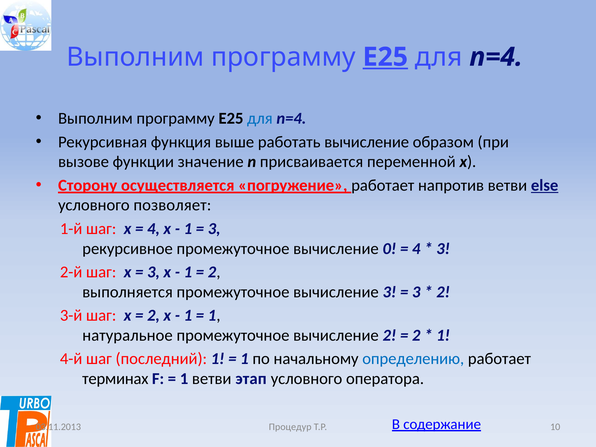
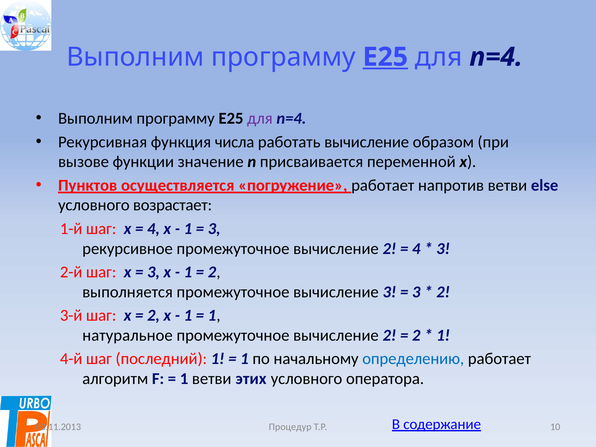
для colour: blue -> purple (260, 118)
выше: выше -> числа (235, 142)
Сторону: Сторону -> Пунктов (88, 185)
else underline: present -> none (545, 185)
позволяет: позволяет -> возрастает (173, 205)
0: 0 -> 2 (389, 249)
терминах: терминах -> алгоритм (115, 379)
этап: этап -> этих (251, 379)
